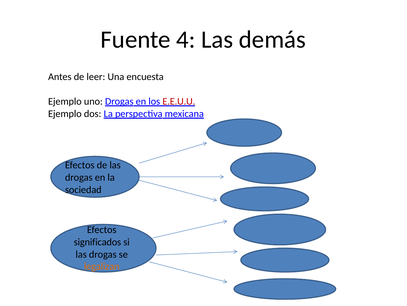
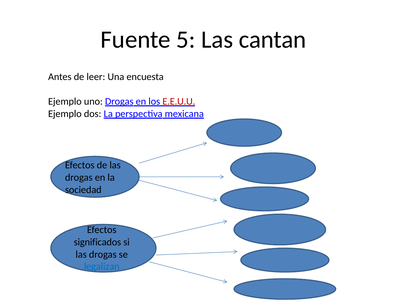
4: 4 -> 5 (186, 39)
demás: demás -> cantan (273, 39)
legalizan colour: orange -> blue (102, 266)
